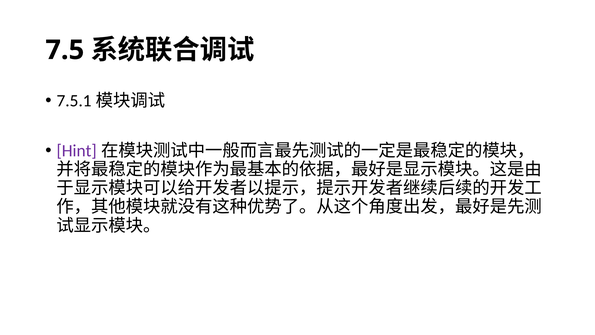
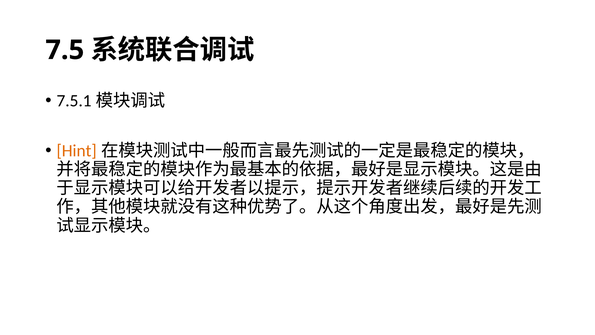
Hint colour: purple -> orange (77, 150)
